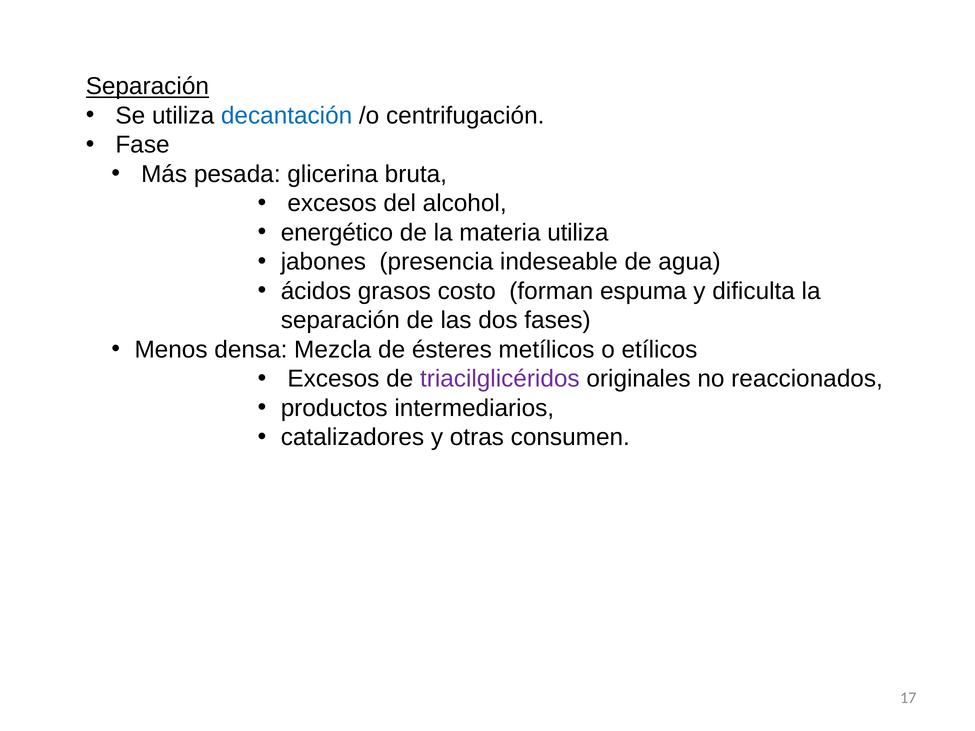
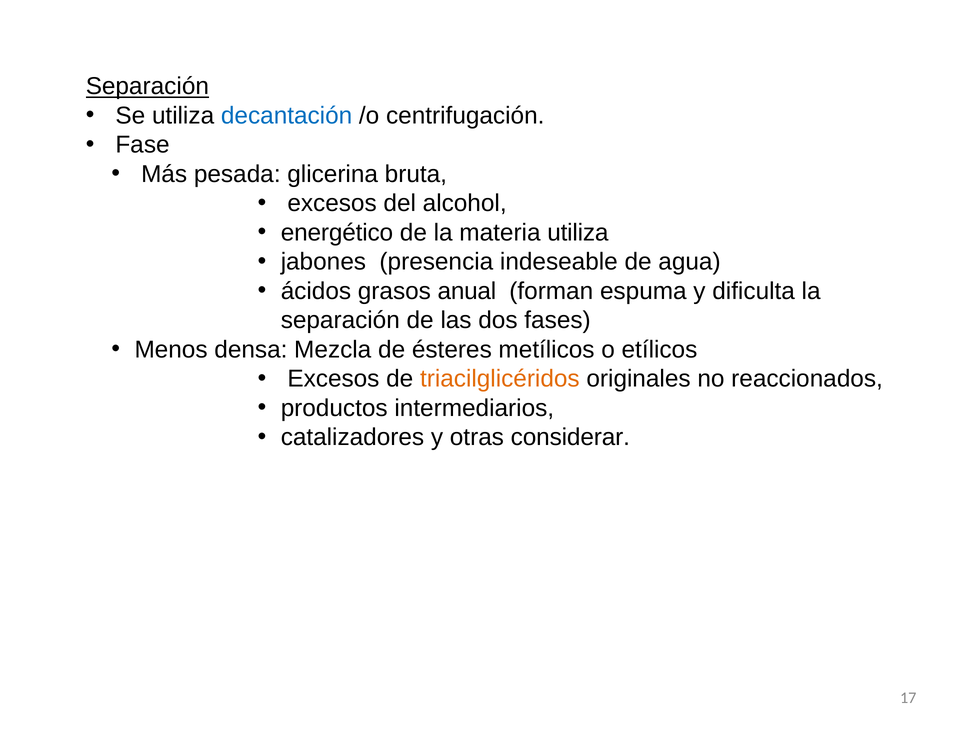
costo: costo -> anual (467, 291)
triacilglicéridos colour: purple -> orange (500, 379)
consumen: consumen -> considerar (570, 437)
